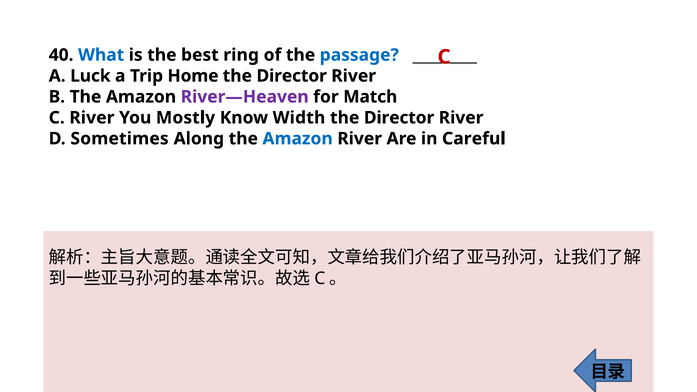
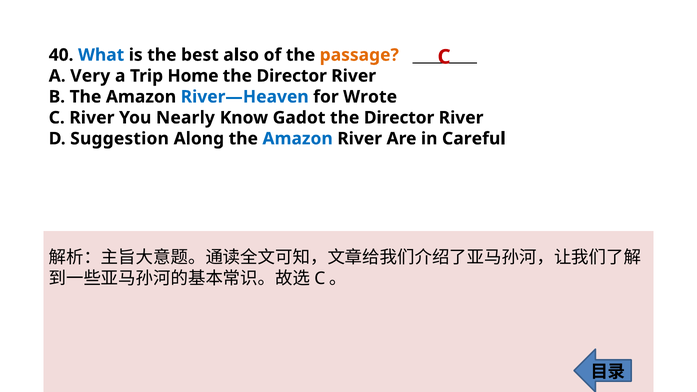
ring: ring -> also (241, 55)
passage colour: blue -> orange (359, 55)
Luck: Luck -> Very (90, 76)
River—Heaven colour: purple -> blue (245, 97)
Match: Match -> Wrote (370, 97)
Mostly: Mostly -> Nearly (185, 118)
Width: Width -> Gadot (299, 118)
Sometimes: Sometimes -> Suggestion (120, 139)
